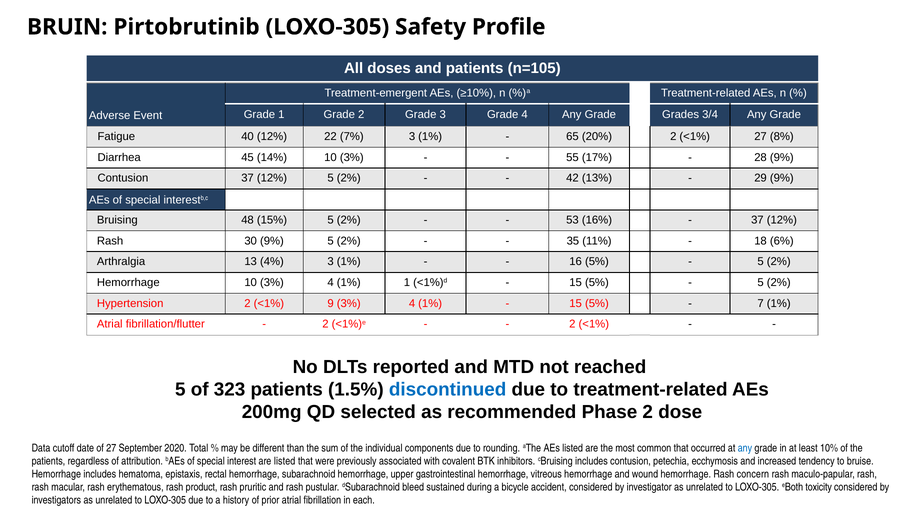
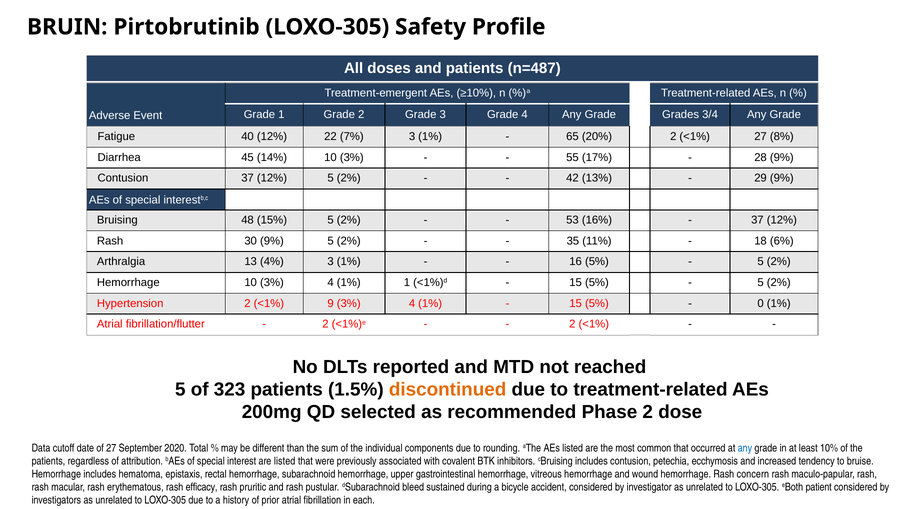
n=105: n=105 -> n=487 (534, 68)
7: 7 -> 0 (761, 303)
discontinued colour: blue -> orange (448, 390)
product: product -> efficacy (202, 487)
toxicity: toxicity -> patient (819, 487)
